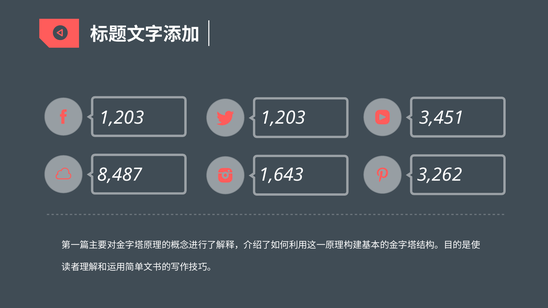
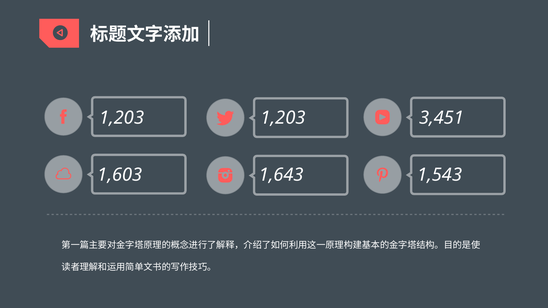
8,487: 8,487 -> 1,603 (120, 175)
3,262: 3,262 -> 1,543 (440, 175)
